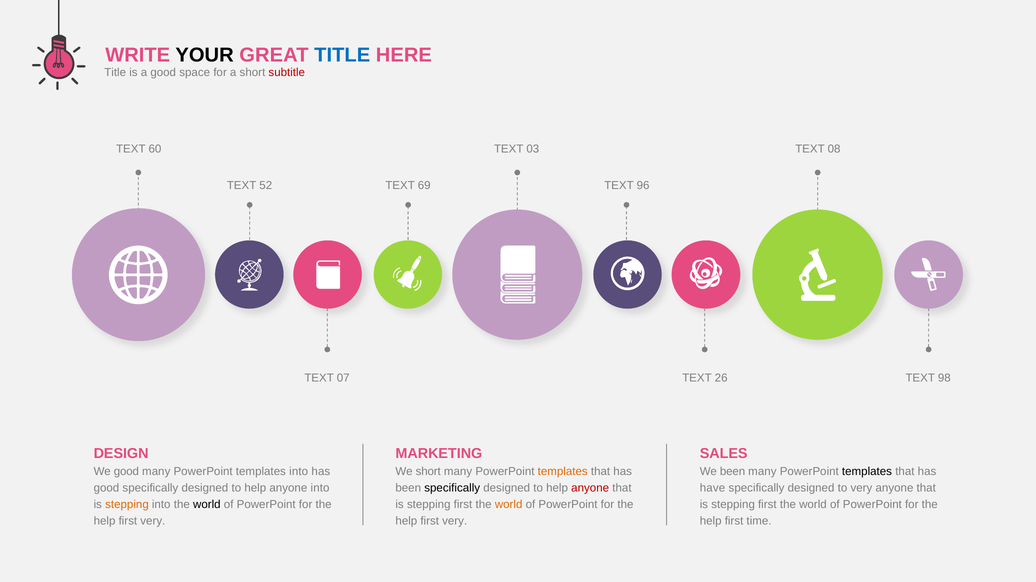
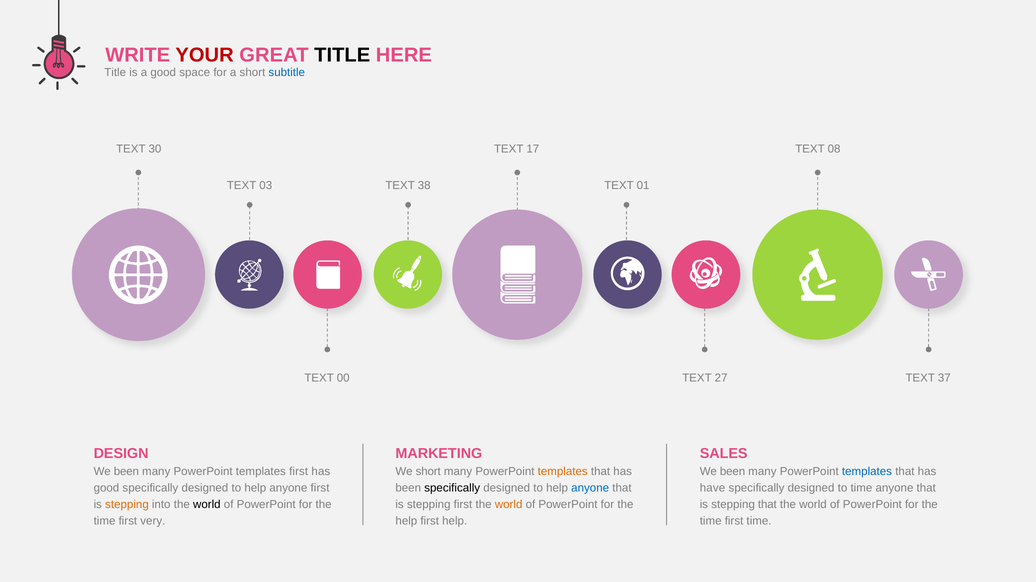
YOUR colour: black -> red (205, 55)
TITLE colour: blue -> black (342, 55)
subtitle colour: red -> blue (287, 73)
60: 60 -> 30 (155, 149)
03: 03 -> 17 (533, 149)
52: 52 -> 03 (266, 186)
69: 69 -> 38 (424, 186)
96: 96 -> 01 (643, 186)
07: 07 -> 00 (343, 378)
26: 26 -> 27 (721, 378)
98: 98 -> 37 (944, 378)
good: good -> been (126, 472)
templates into: into -> first (299, 472)
templates colour: black -> blue (867, 472)
anyone into: into -> first (320, 489)
anyone colour: red -> blue (590, 489)
to very: very -> time (861, 489)
first: first -> that (767, 505)
help: help -> time (105, 522)
very: very -> help (455, 522)
help: help -> time (711, 522)
